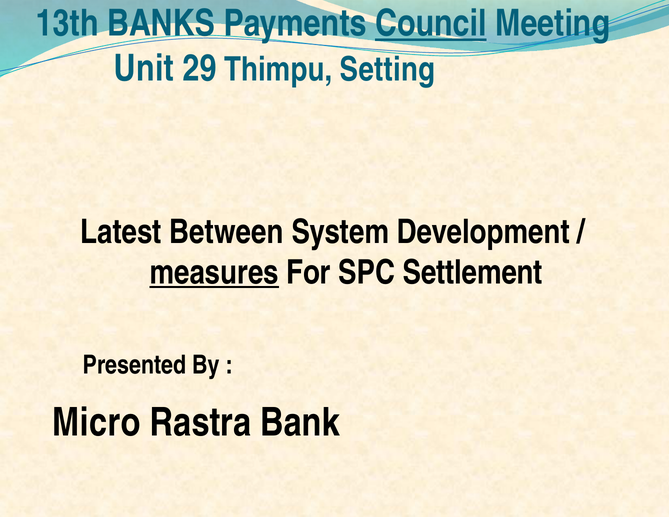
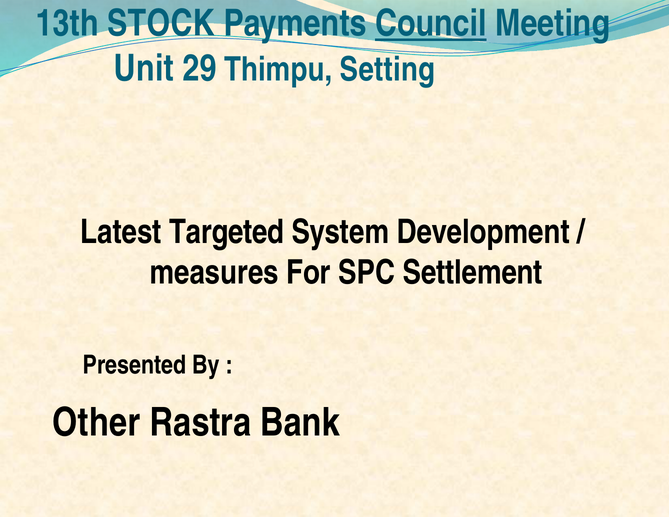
BANKS: BANKS -> STOCK (161, 24)
Between: Between -> Targeted (227, 232)
measures underline: present -> none (214, 272)
Micro: Micro -> Other (96, 423)
